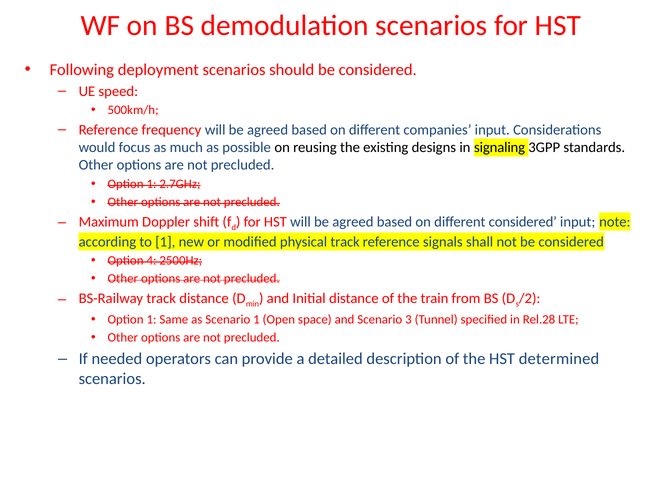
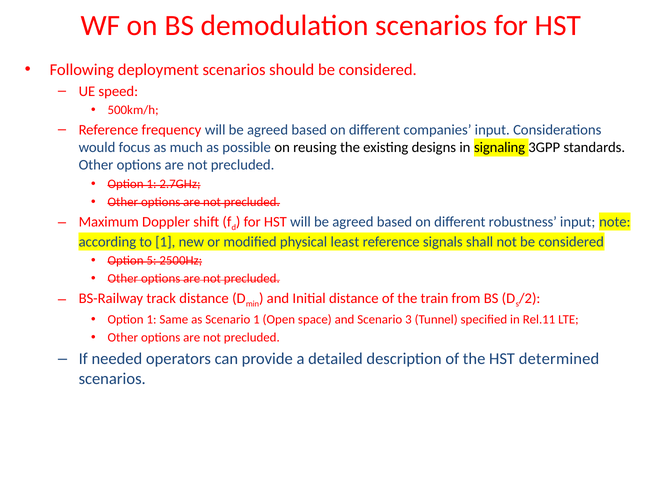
different considered: considered -> robustness (523, 222)
physical track: track -> least (345, 242)
4: 4 -> 5 (151, 261)
Rel.28: Rel.28 -> Rel.11 (539, 320)
